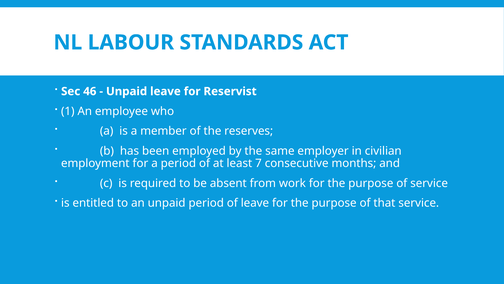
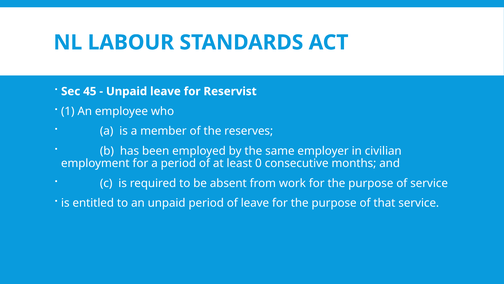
46: 46 -> 45 (90, 91)
7: 7 -> 0 (258, 163)
